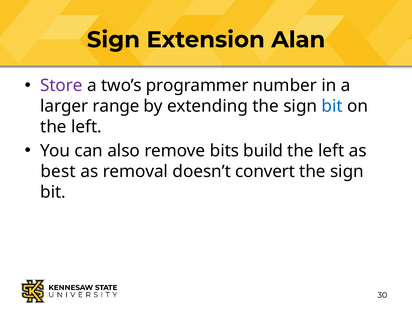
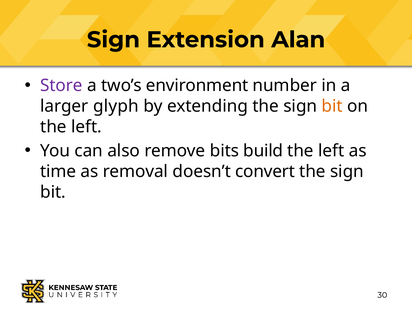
programmer: programmer -> environment (197, 86)
range: range -> glyph (116, 106)
bit colour: blue -> orange (332, 106)
best: best -> time (58, 171)
